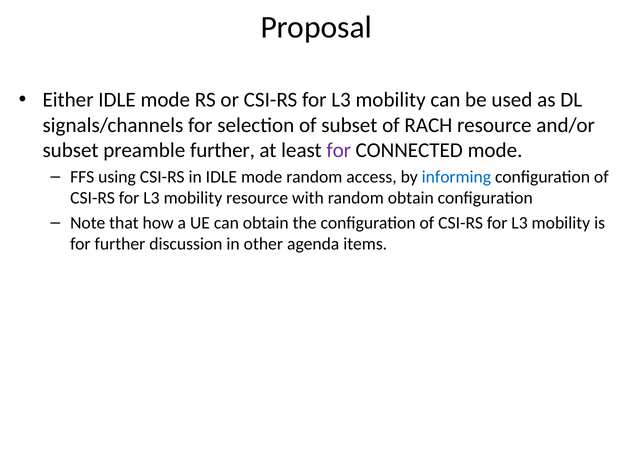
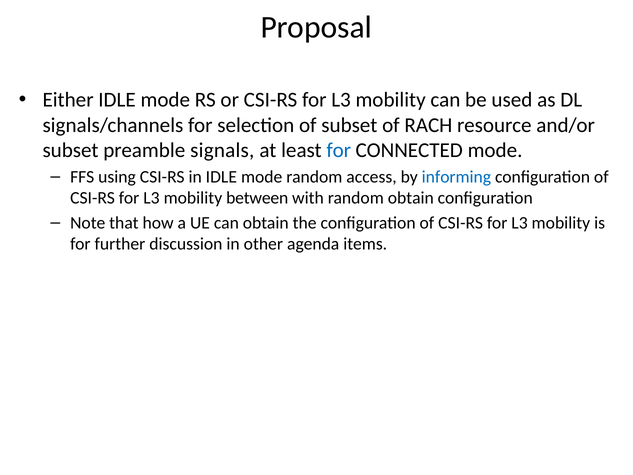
preamble further: further -> signals (222, 150)
for colour: purple -> blue (339, 150)
mobility resource: resource -> between (257, 198)
